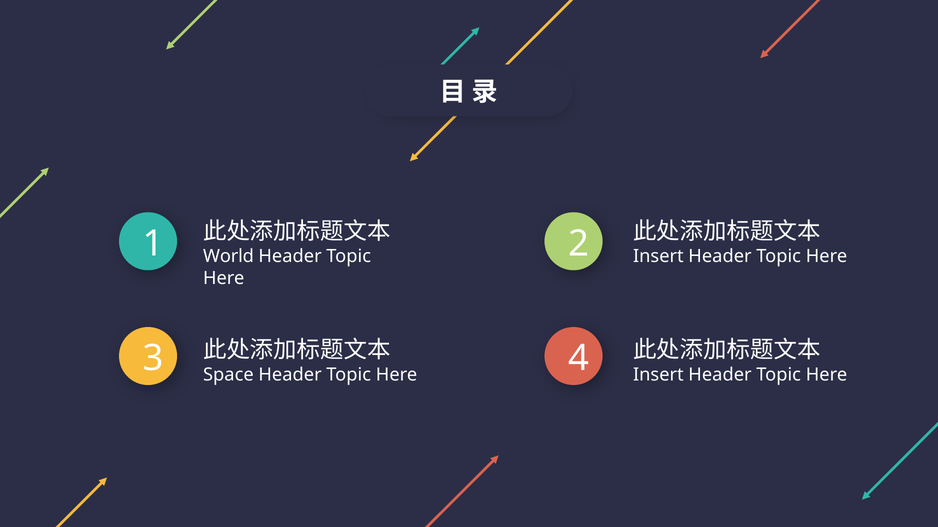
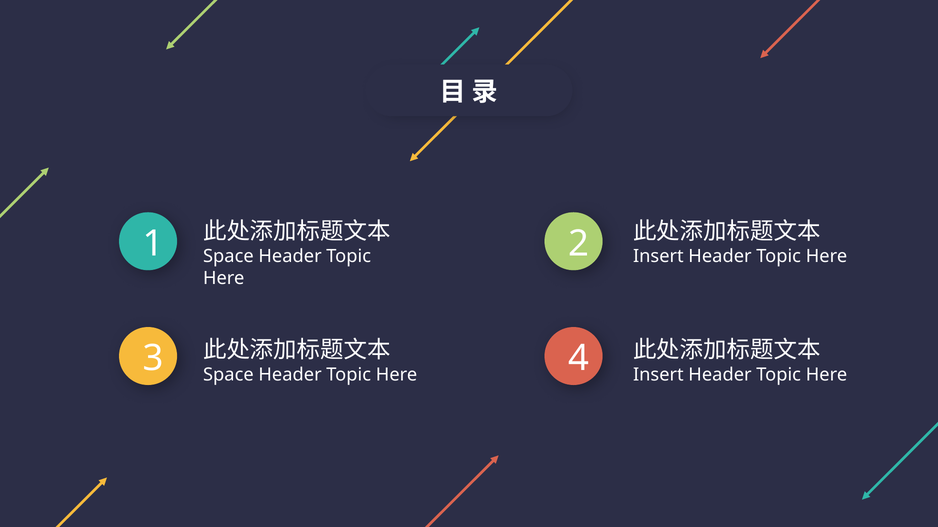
World: World -> Space (228, 256)
